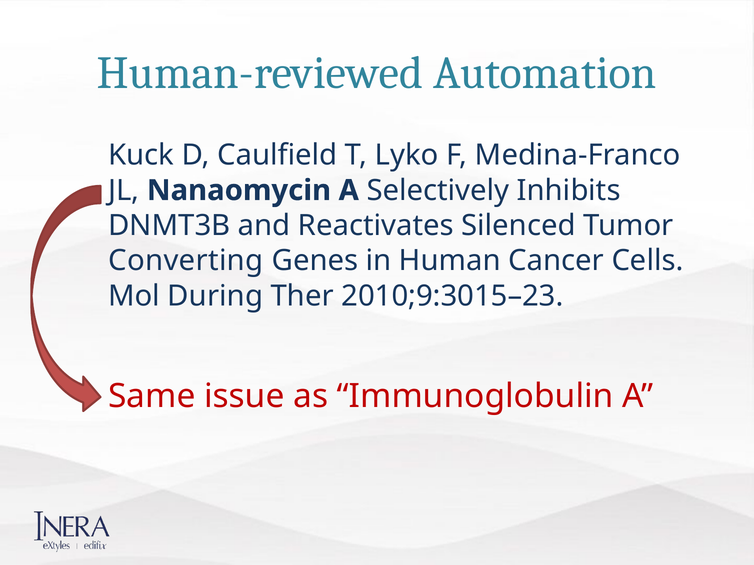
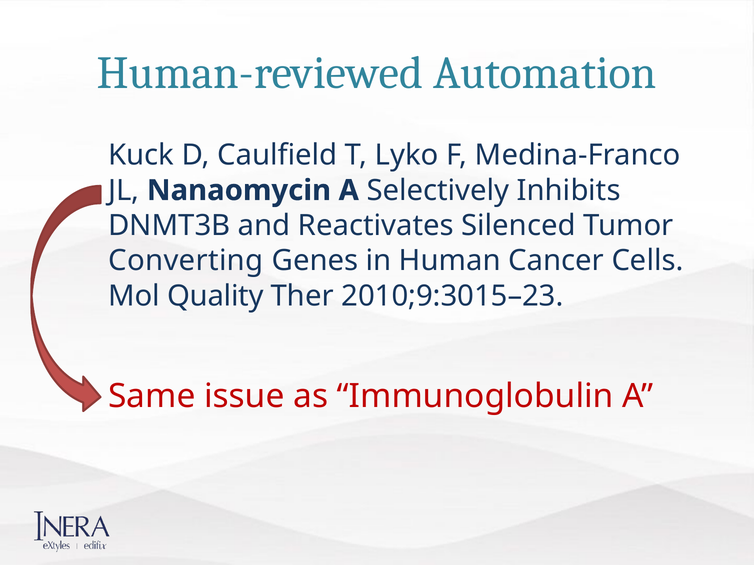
During: During -> Quality (215, 296)
